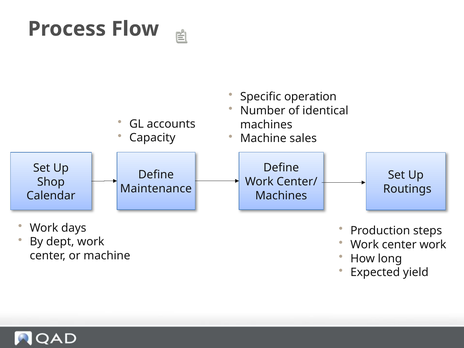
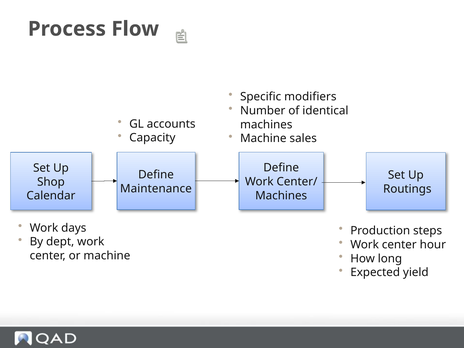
operation: operation -> modifiers (310, 97)
center work: work -> hour (433, 245)
